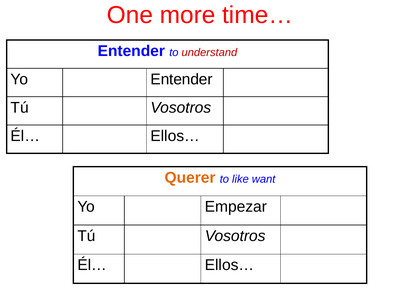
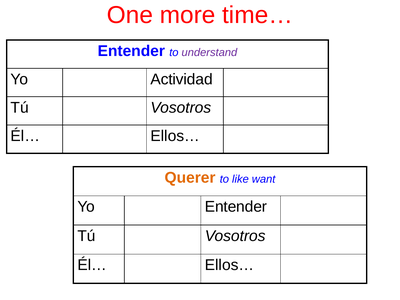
understand colour: red -> purple (209, 52)
Yo Entender: Entender -> Actividad (182, 79)
Yo Empezar: Empezar -> Entender (236, 207)
